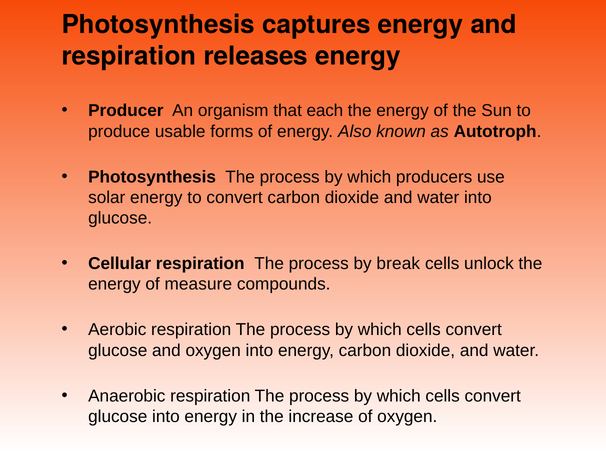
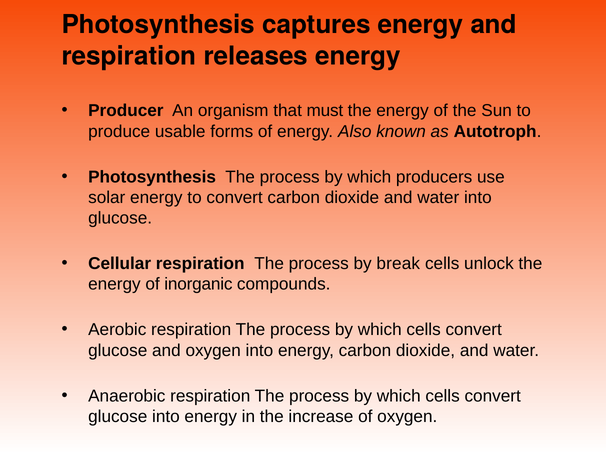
each: each -> must (325, 111)
measure: measure -> inorganic (198, 284)
